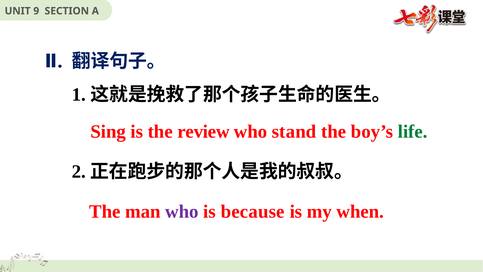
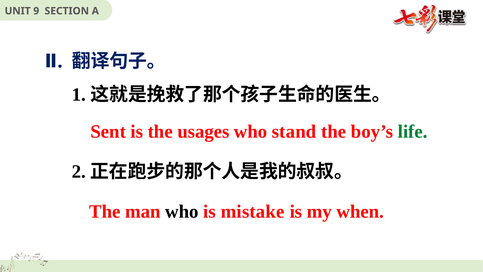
Sing: Sing -> Sent (108, 132)
review: review -> usages (203, 132)
who colour: purple -> black (182, 211)
because: because -> mistake (253, 211)
